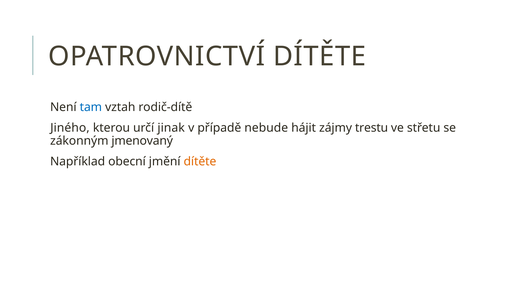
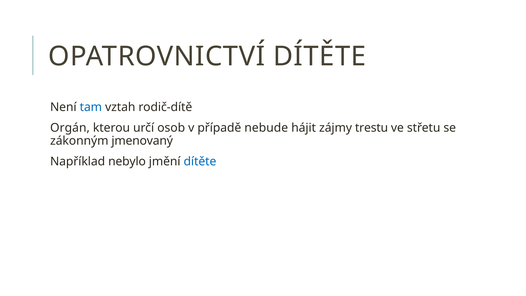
Jiného: Jiného -> Orgán (70, 128)
jinak: jinak -> osob (171, 128)
obecní: obecní -> nebylo (127, 161)
dítěte colour: orange -> blue (200, 161)
